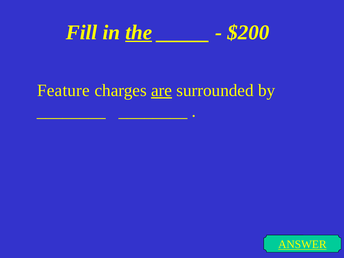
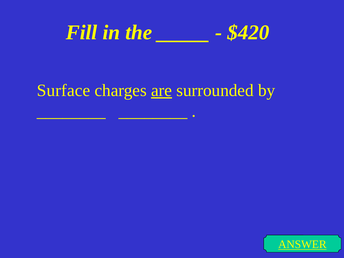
the underline: present -> none (139, 32)
$200: $200 -> $420 (248, 32)
Feature: Feature -> Surface (64, 90)
